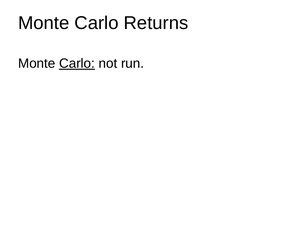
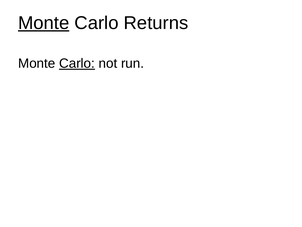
Monte underline: none -> present (44, 23)
